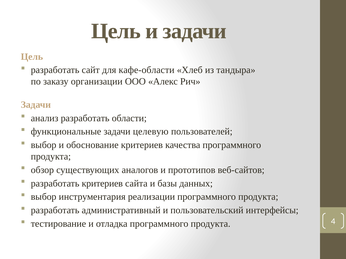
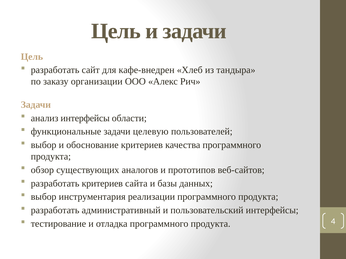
кафе-области: кафе-области -> кафе-внедрен (147, 70)
анализ разработать: разработать -> интерфейсы (85, 118)
